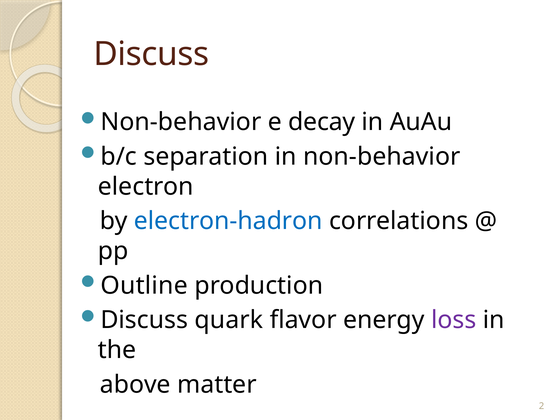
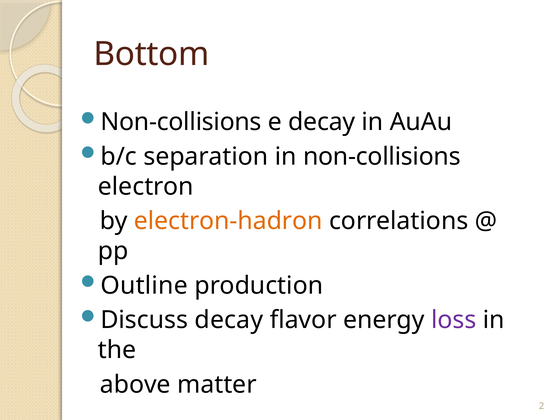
Discuss: Discuss -> Bottom (151, 54)
Non-behavior: Non-behavior -> Non-collisions (181, 122)
in non-behavior: non-behavior -> non-collisions (382, 157)
electron-hadron colour: blue -> orange (228, 221)
Discuss quark: quark -> decay (229, 320)
